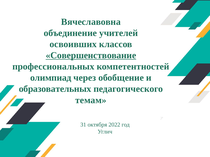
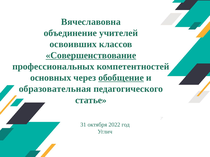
олимпиад: олимпиад -> основных (51, 78)
обобщение underline: none -> present (121, 78)
образовательных: образовательных -> образовательная (55, 89)
темам: темам -> статье (91, 100)
